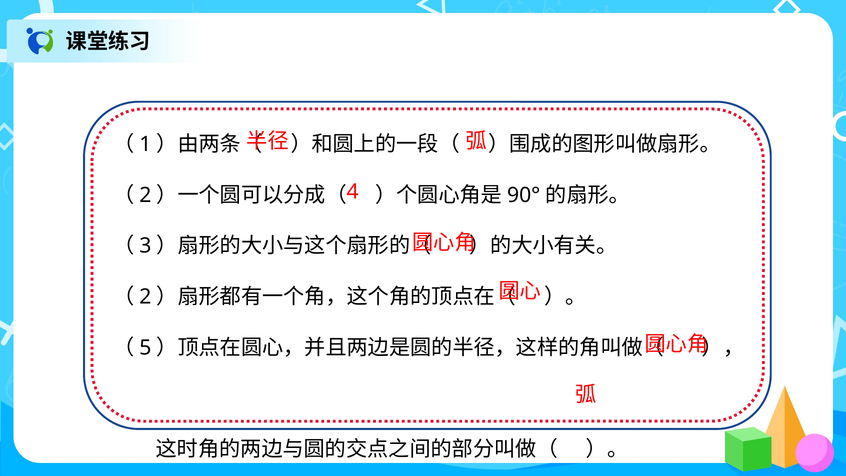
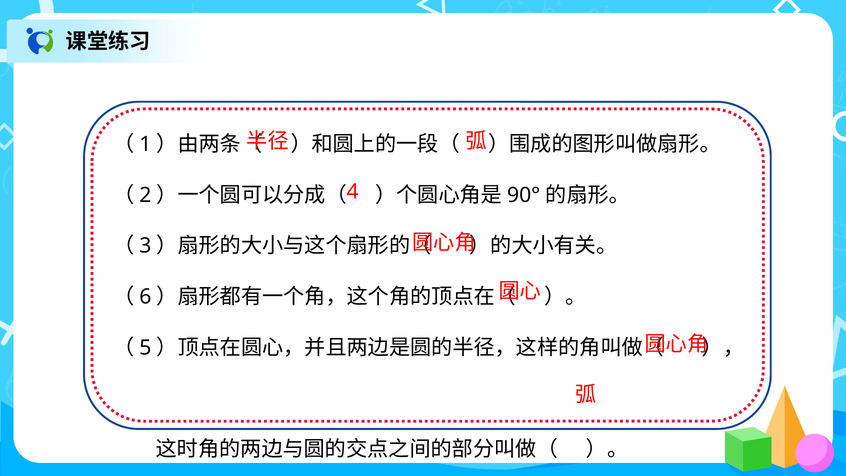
2: 2 -> 6 (145, 297)
